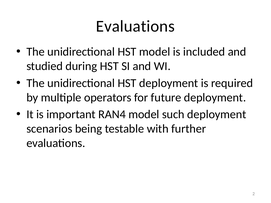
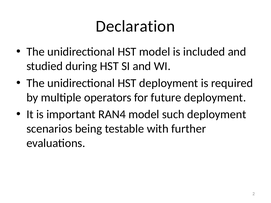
Evaluations: Evaluations -> Declaration (135, 26)
